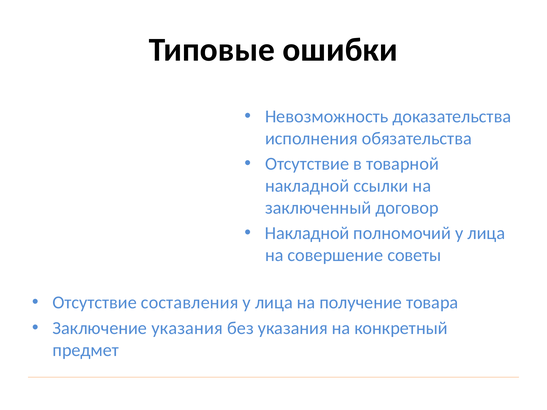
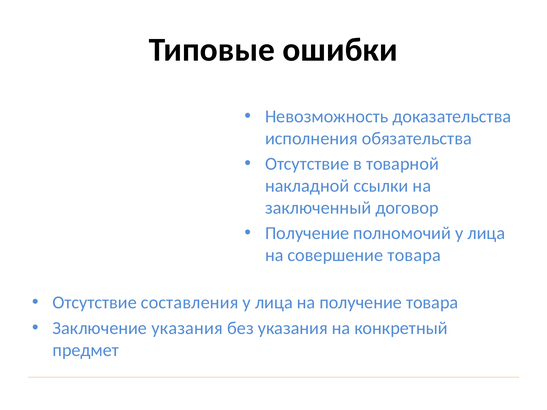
Накладной: Накладной -> Получение (307, 233)
совершение советы: советы -> товара (414, 255)
